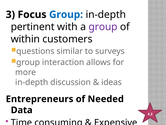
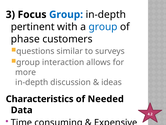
group colour: purple -> blue (103, 27)
within: within -> phase (25, 39)
Entrepreneurs: Entrepreneurs -> Characteristics (40, 99)
